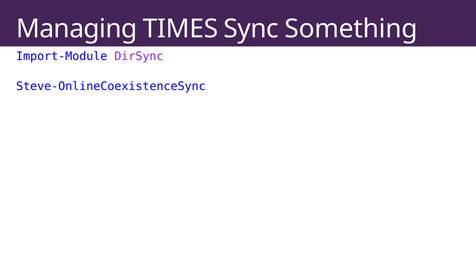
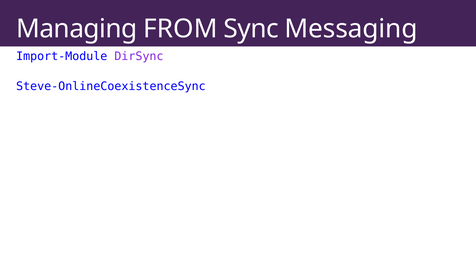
TIMES: TIMES -> FROM (180, 29)
Something: Something -> Messaging (351, 29)
